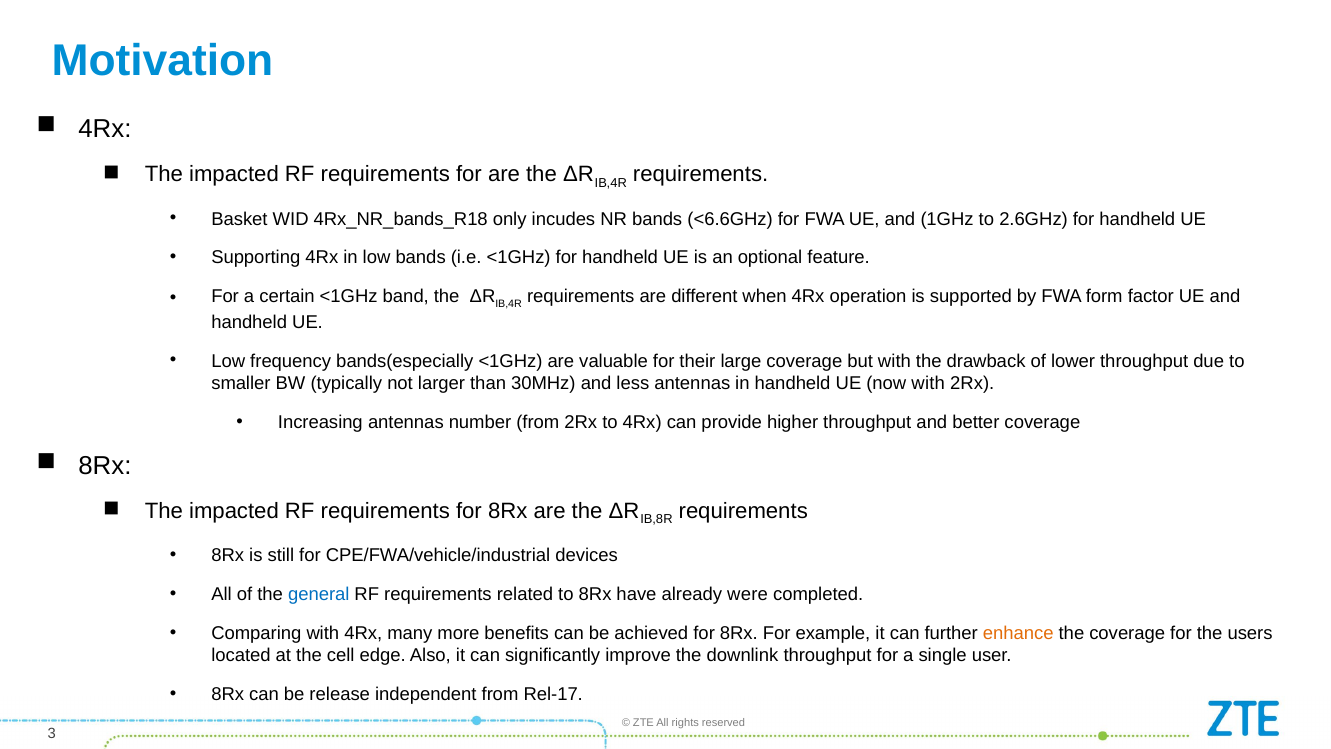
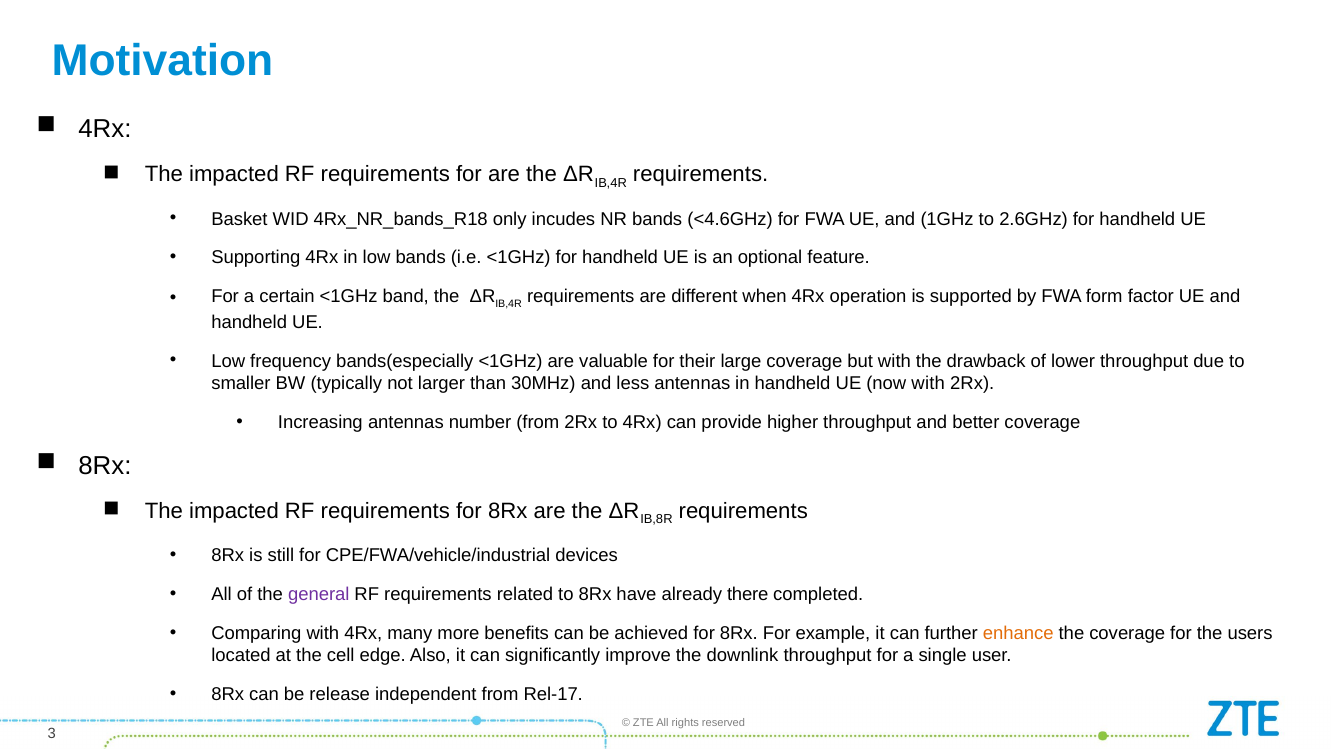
<6.6GHz: <6.6GHz -> <4.6GHz (730, 219)
general colour: blue -> purple (319, 594)
were: were -> there (748, 594)
